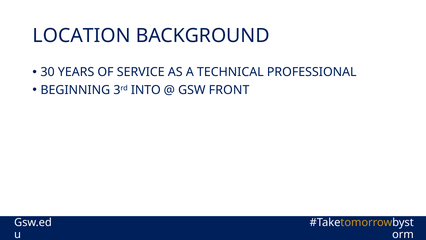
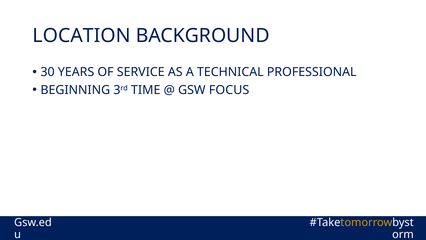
INTO: INTO -> TIME (146, 90)
FRONT: FRONT -> FOCUS (229, 90)
